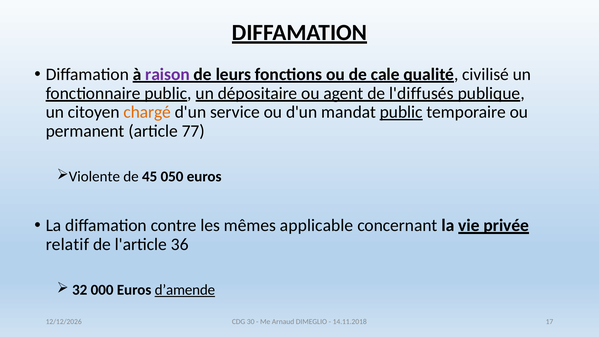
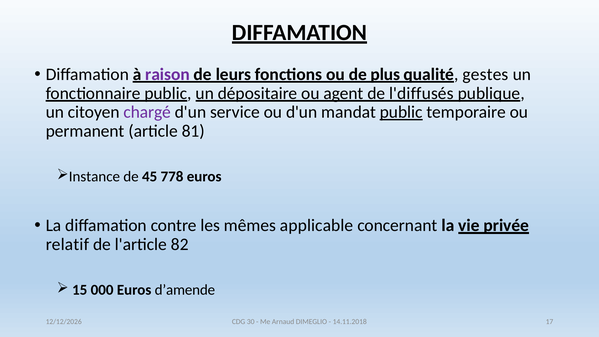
cale: cale -> plus (385, 74)
civilisé: civilisé -> gestes (485, 74)
chargé colour: orange -> purple (147, 112)
77: 77 -> 81 (193, 131)
Violente: Violente -> Instance (94, 177)
050: 050 -> 778 (172, 177)
36: 36 -> 82 (180, 244)
32: 32 -> 15 (80, 290)
d’amende underline: present -> none (185, 290)
